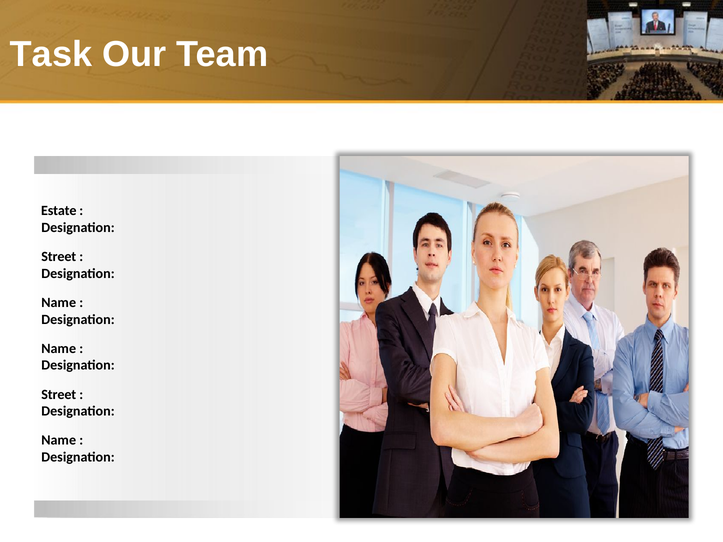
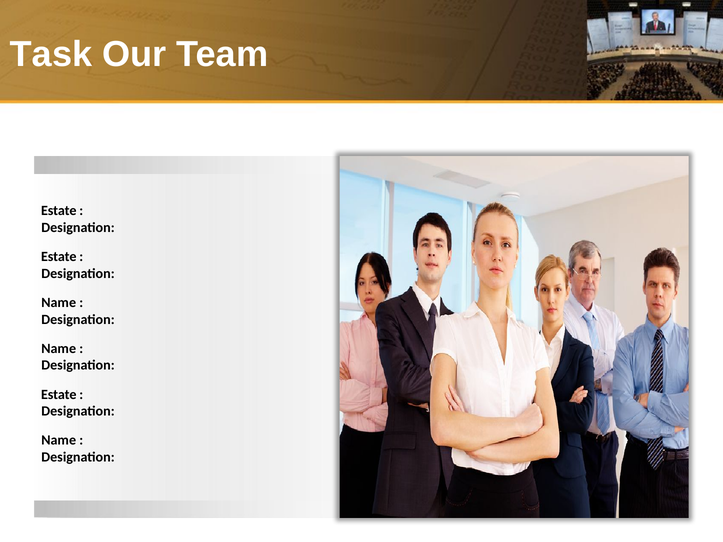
Street: Street -> Estate (59, 257)
Street: Street -> Estate (59, 395)
